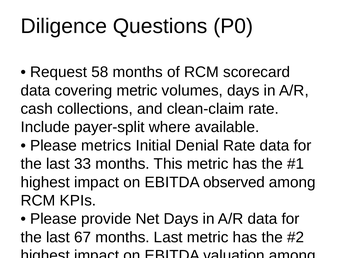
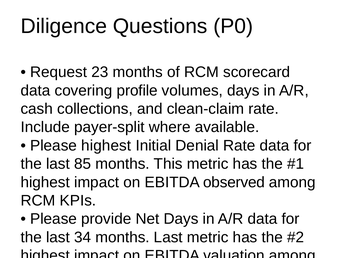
58: 58 -> 23 (100, 72)
covering metric: metric -> profile (137, 90)
Please metrics: metrics -> highest (106, 146)
33: 33 -> 85 (83, 164)
67: 67 -> 34 (83, 237)
